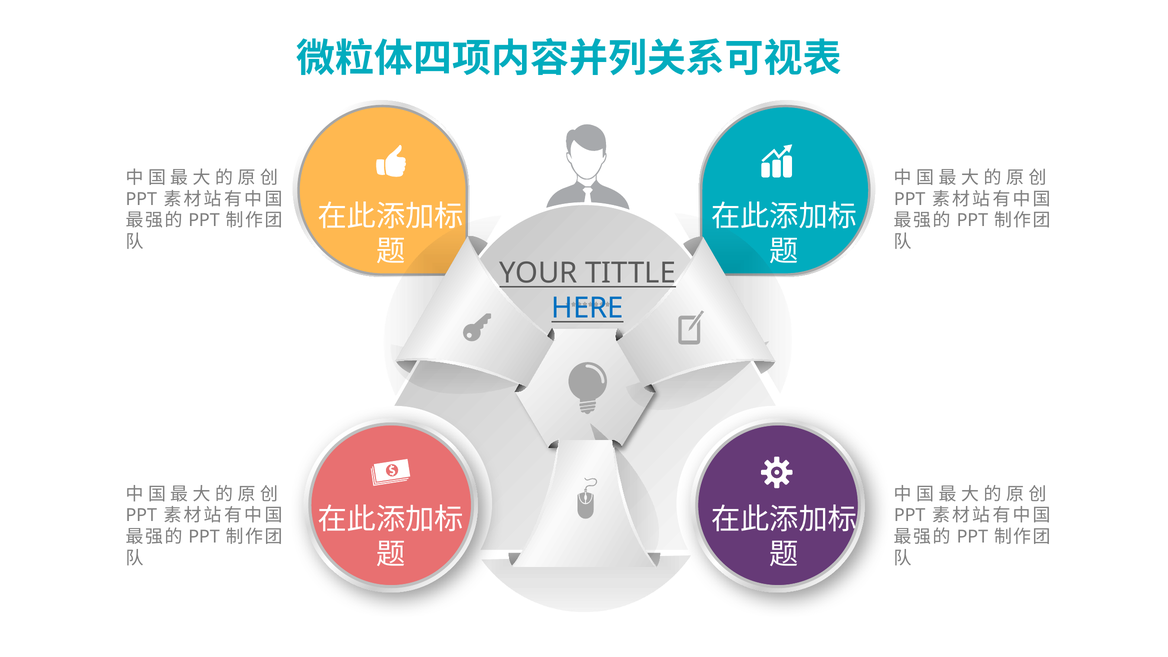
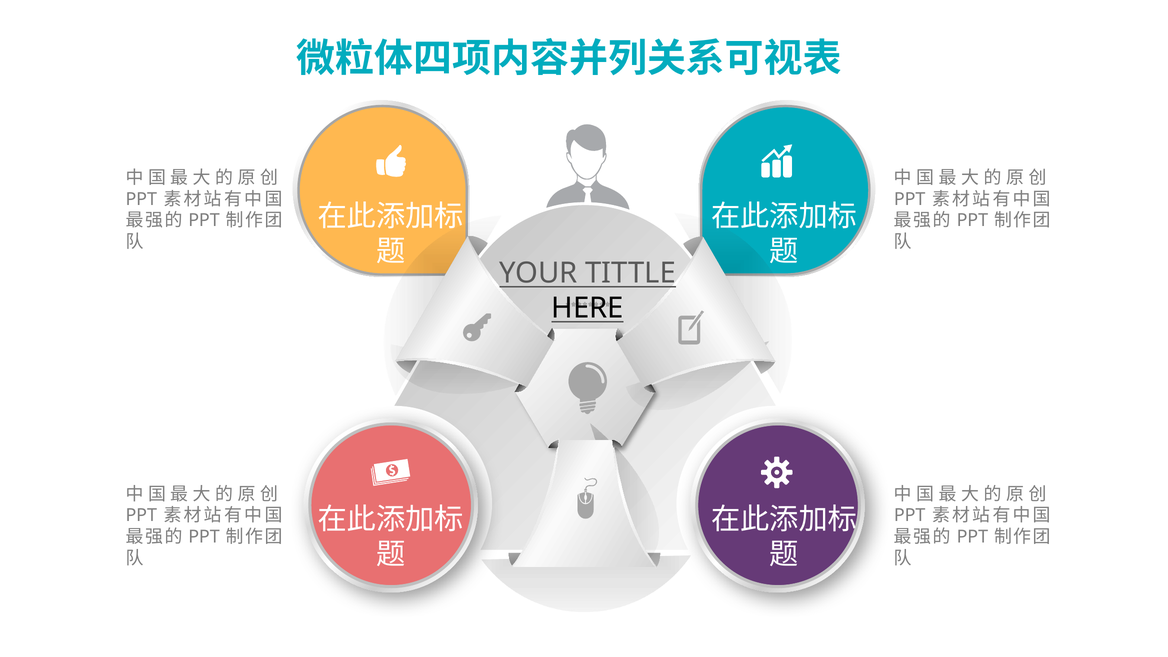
HERE colour: blue -> black (588, 308)
